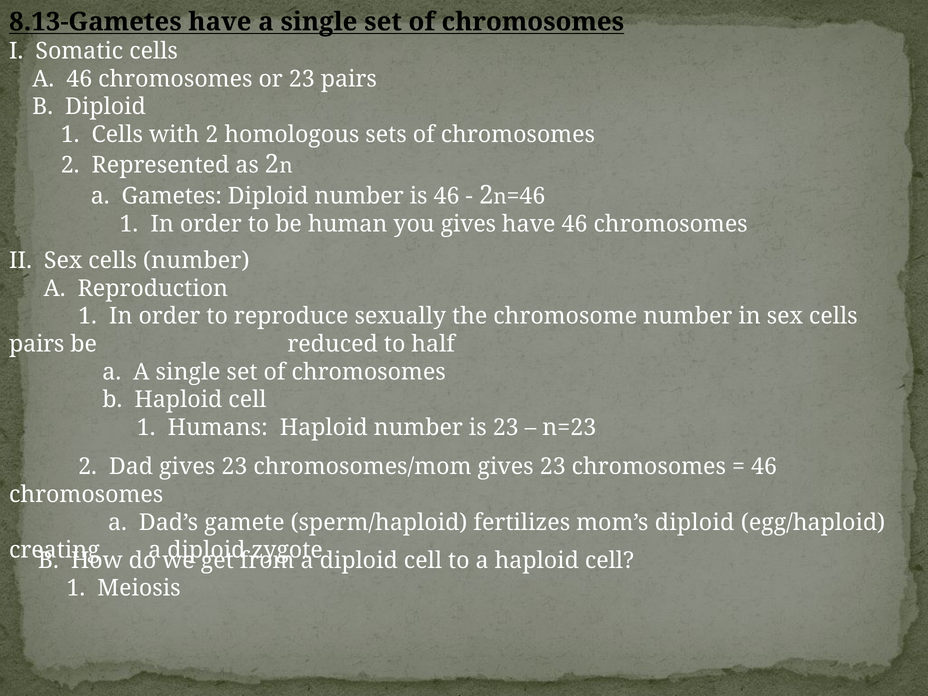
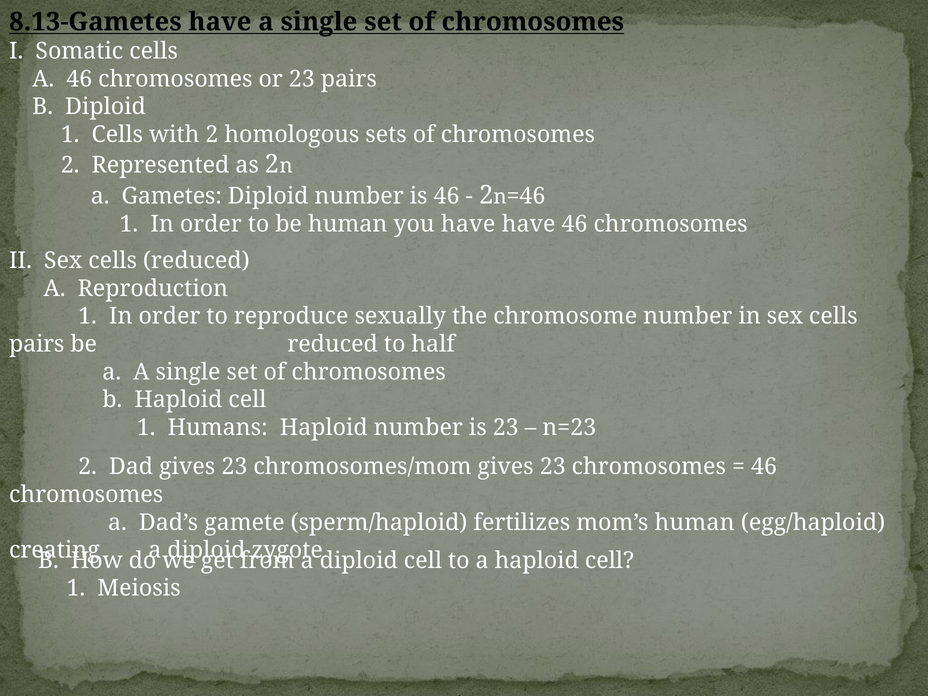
you gives: gives -> have (468, 224)
cells number: number -> reduced (196, 261)
mom’s diploid: diploid -> human (695, 522)
